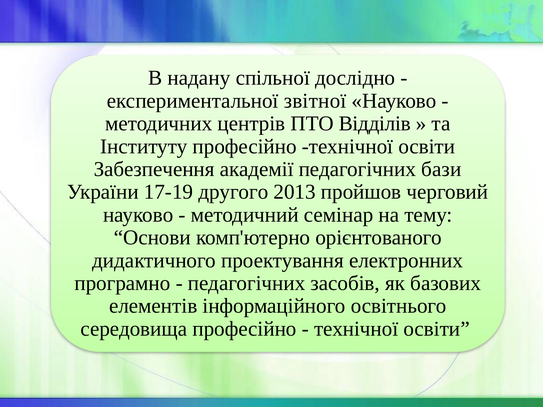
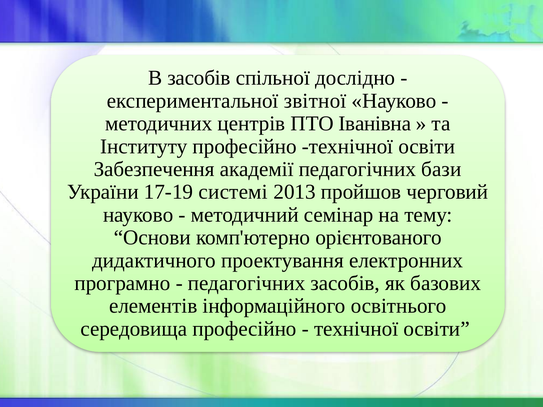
В надану: надану -> засобів (199, 78)
Відділів: Відділів -> Іванівна (375, 124)
другого: другого -> системі (233, 192)
